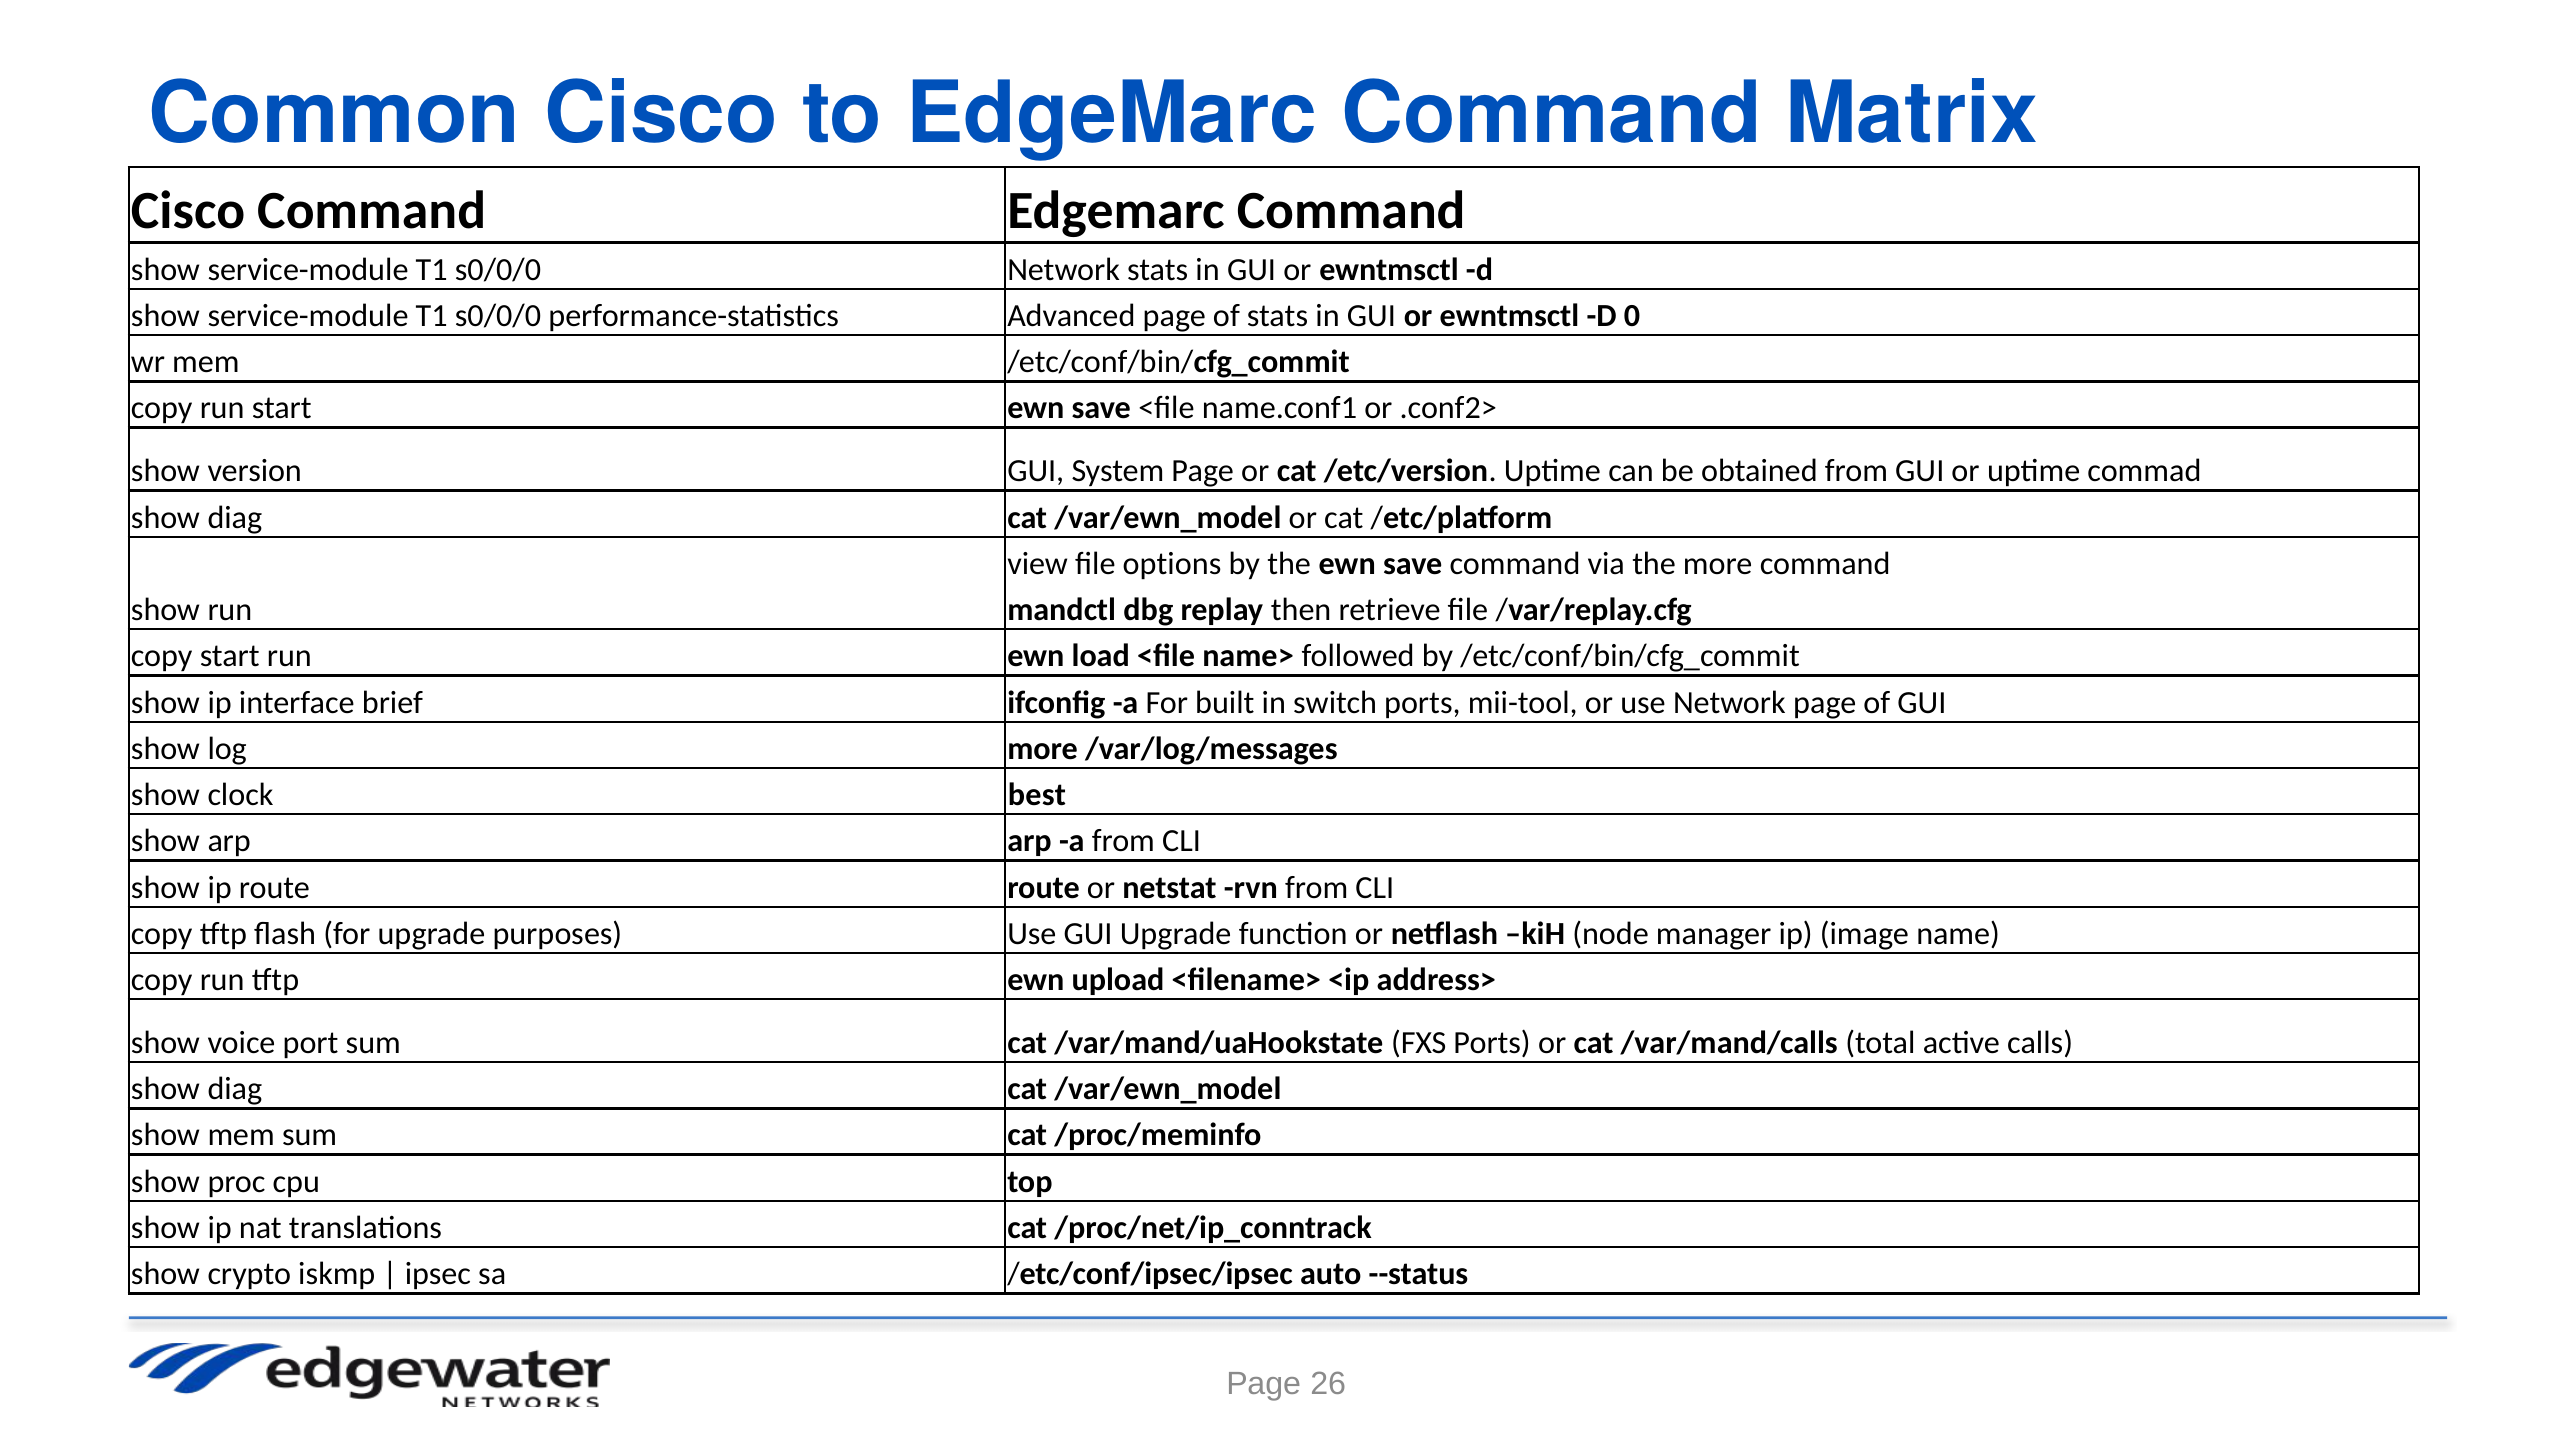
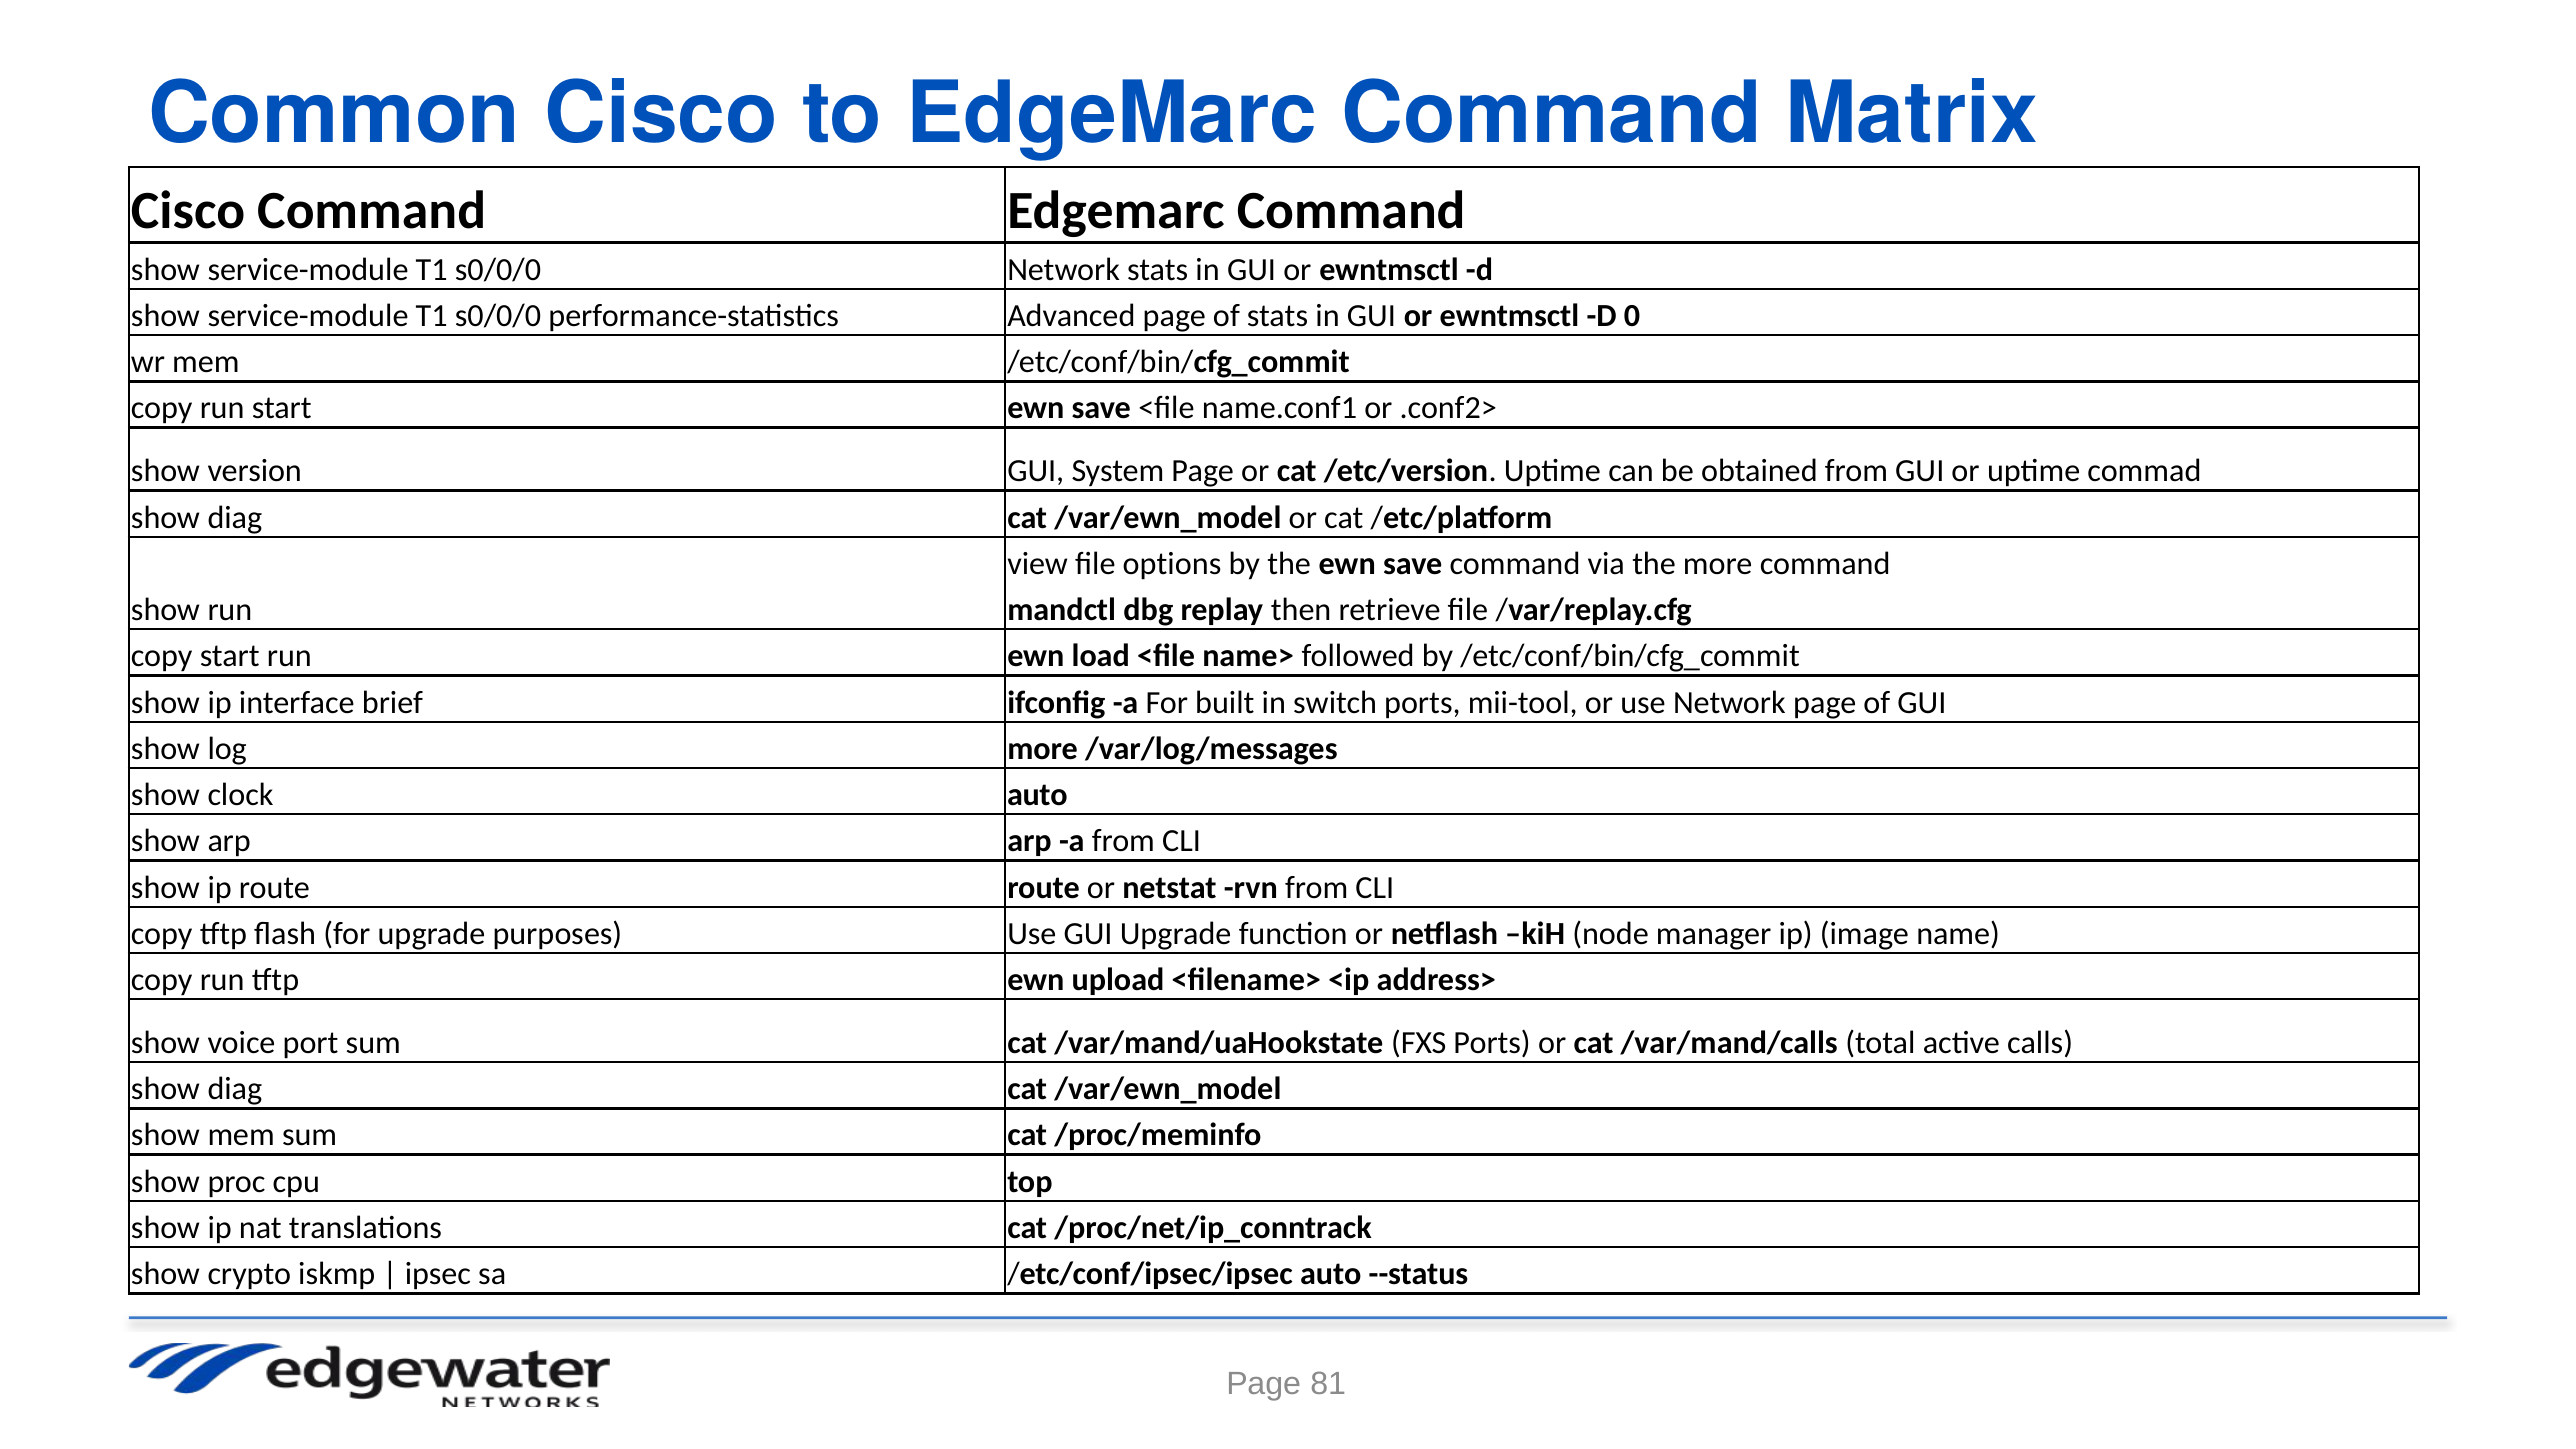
clock best: best -> auto (1037, 795)
26: 26 -> 81 (1328, 1384)
